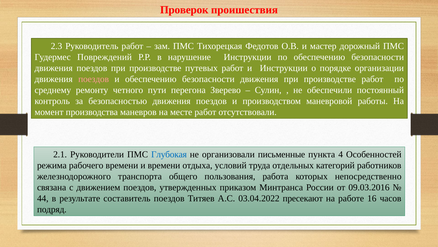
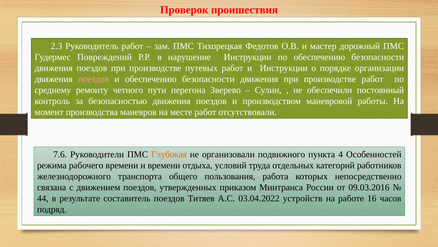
2.1: 2.1 -> 7.6 (60, 154)
Глубокая colour: blue -> orange (169, 154)
письменные: письменные -> подвижного (282, 154)
пресекают: пресекают -> устройств (303, 198)
